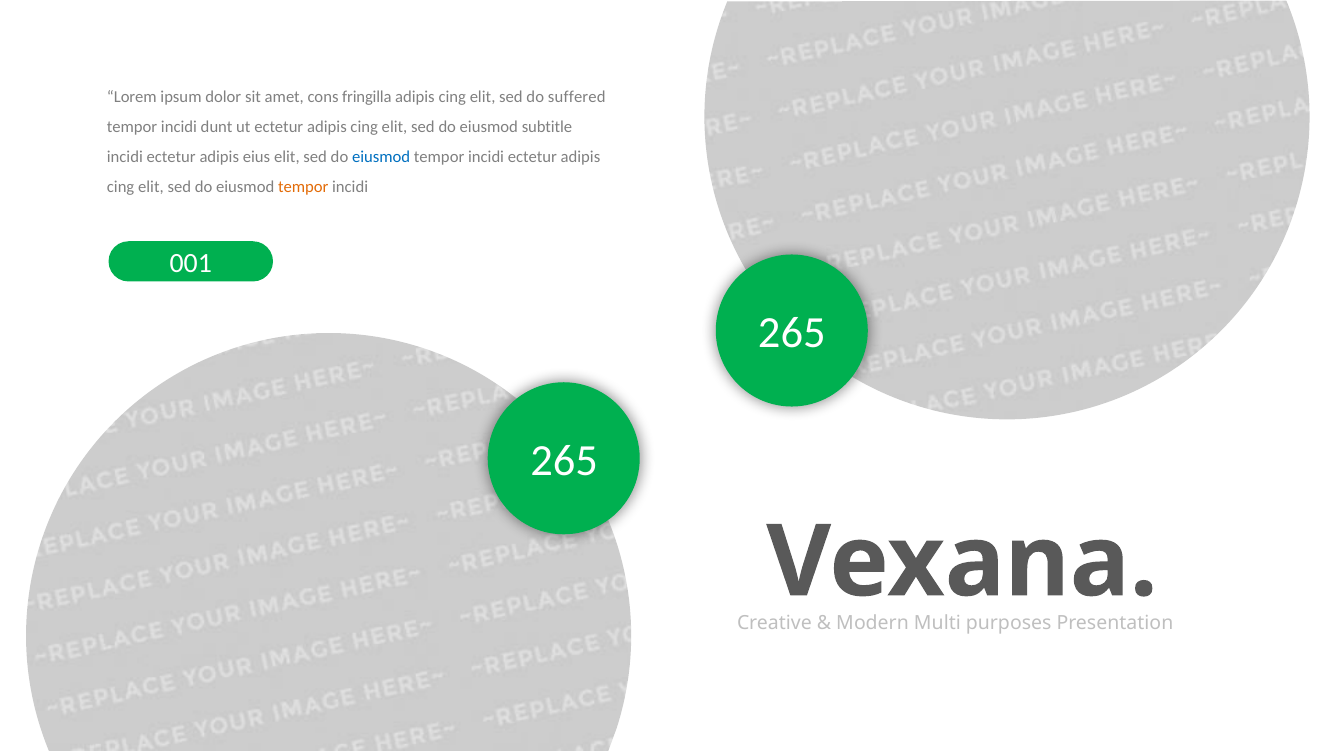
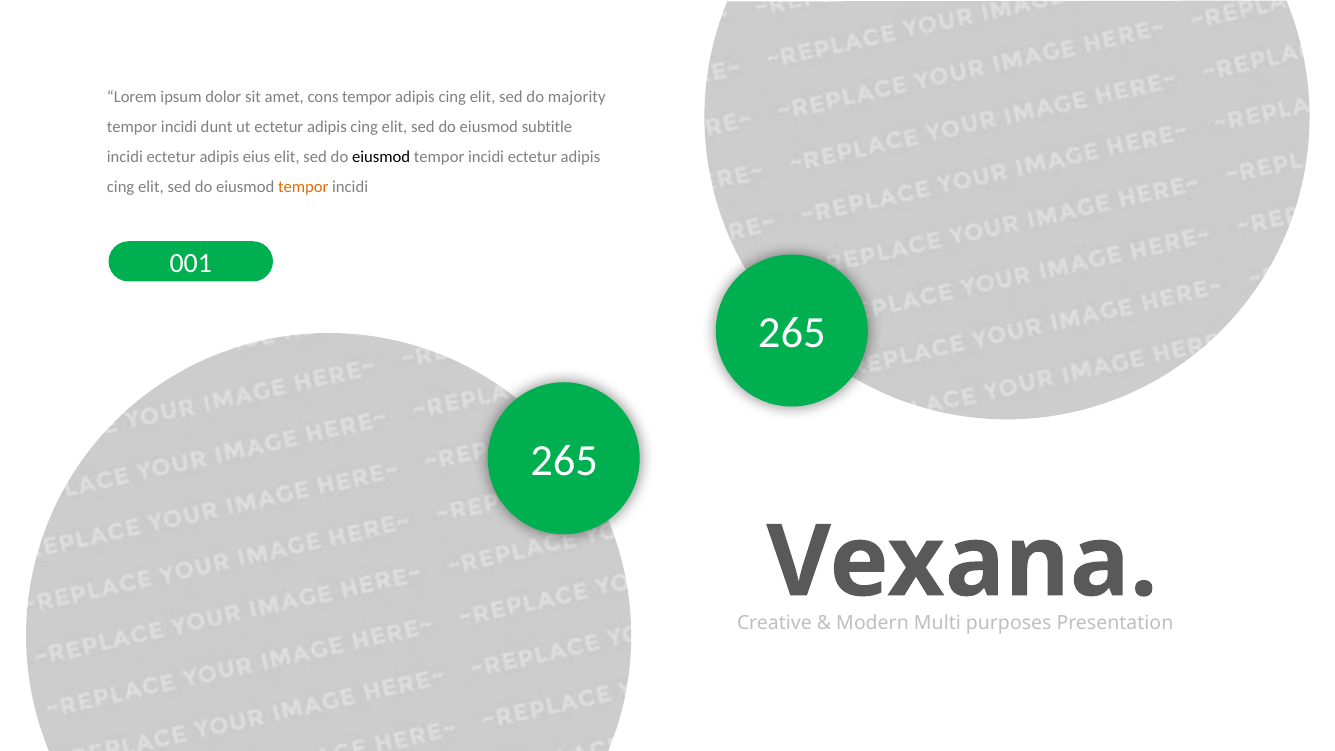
cons fringilla: fringilla -> tempor (367, 97)
suffered: suffered -> majority (577, 97)
eiusmod colour: blue -> black (381, 157)
